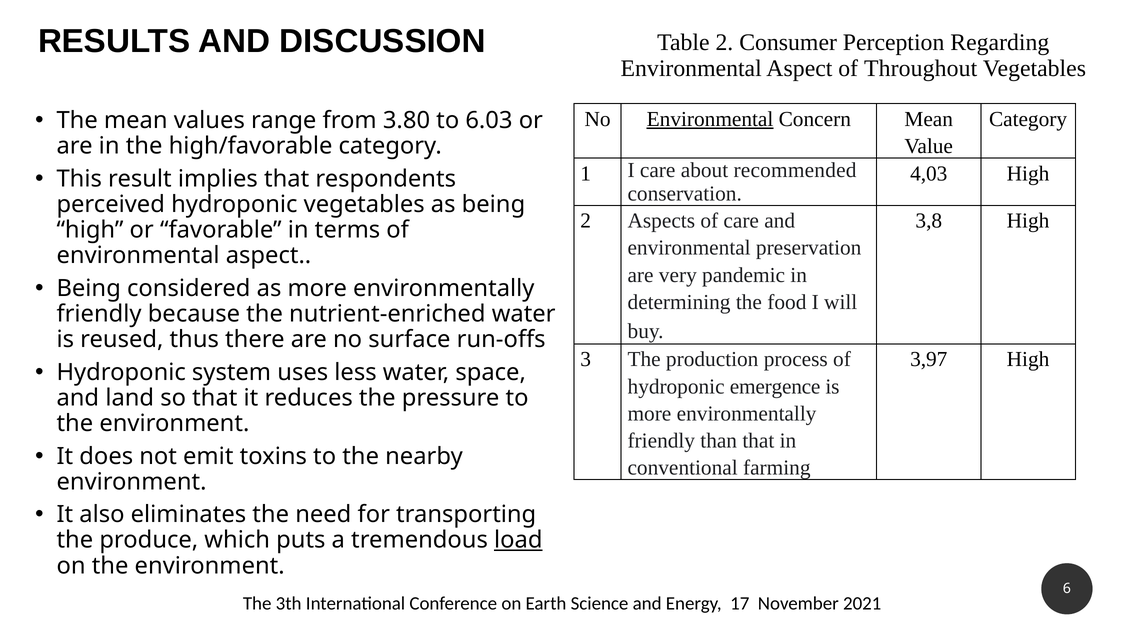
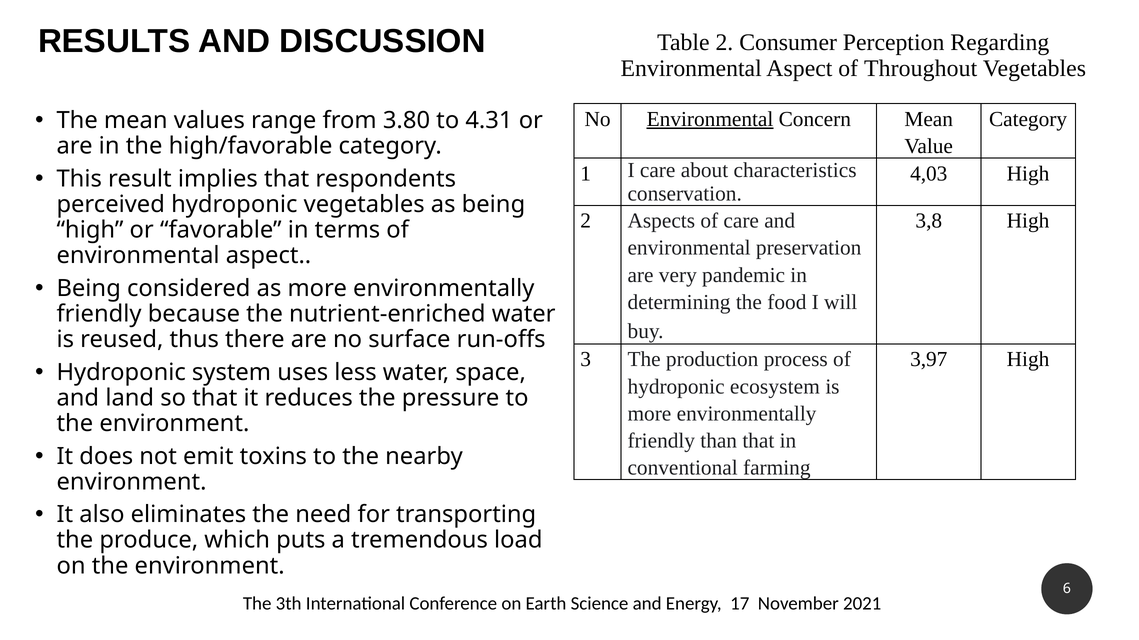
6.03: 6.03 -> 4.31 (489, 121)
recommended: recommended -> characteristics (795, 170)
emergence: emergence -> ecosystem (775, 387)
load underline: present -> none (518, 541)
